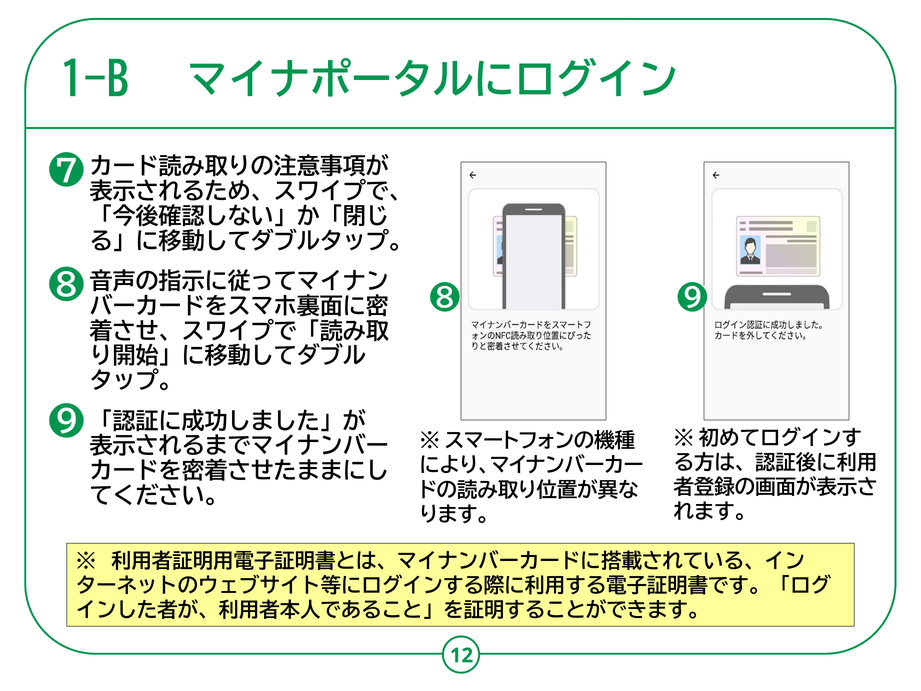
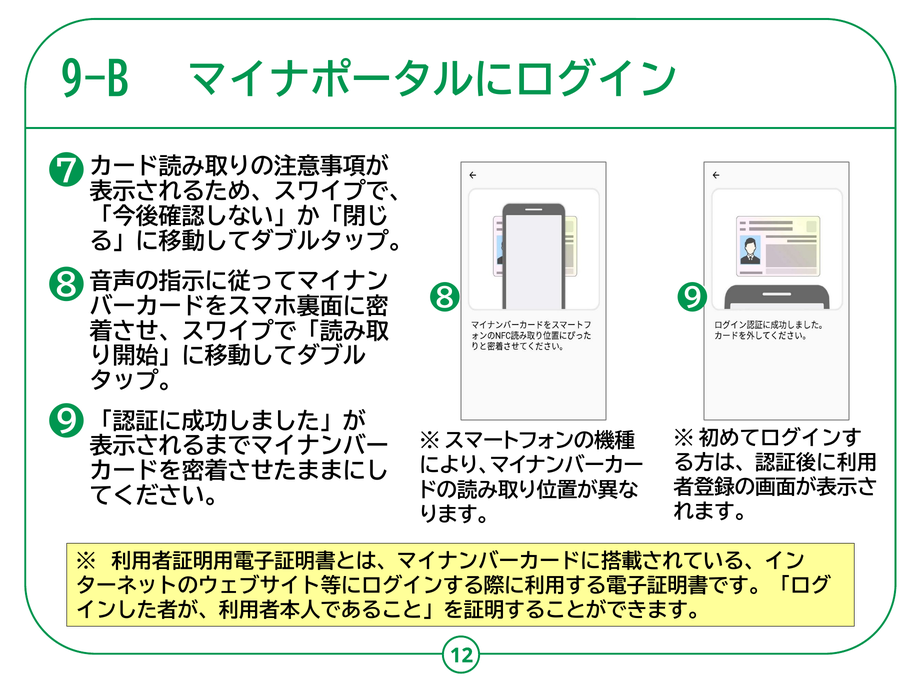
1-B: 1-B -> 9-B (95, 80)
